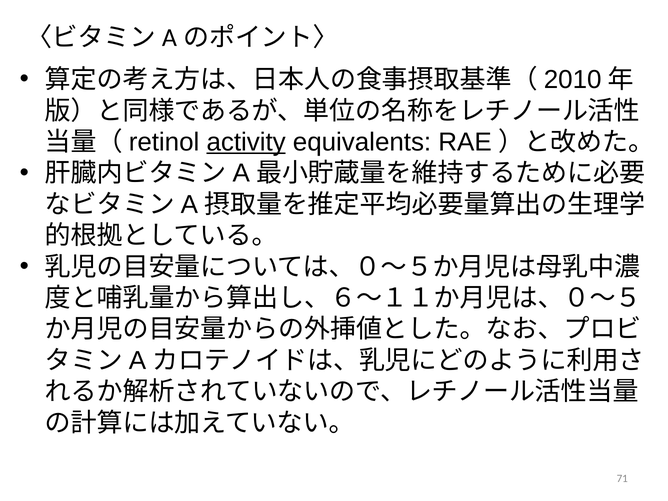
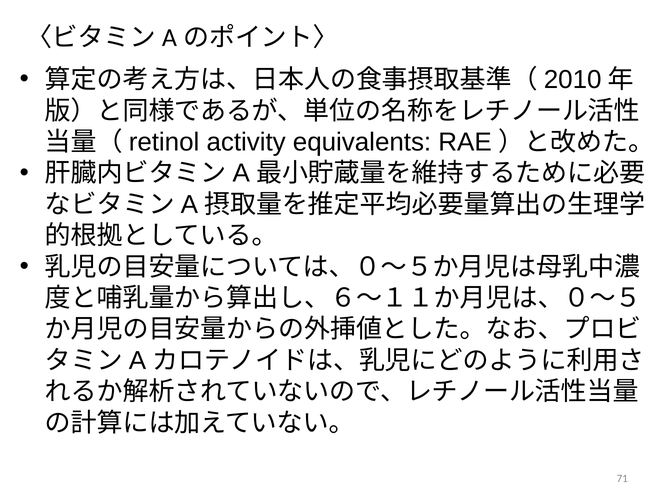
activity underline: present -> none (246, 142)
